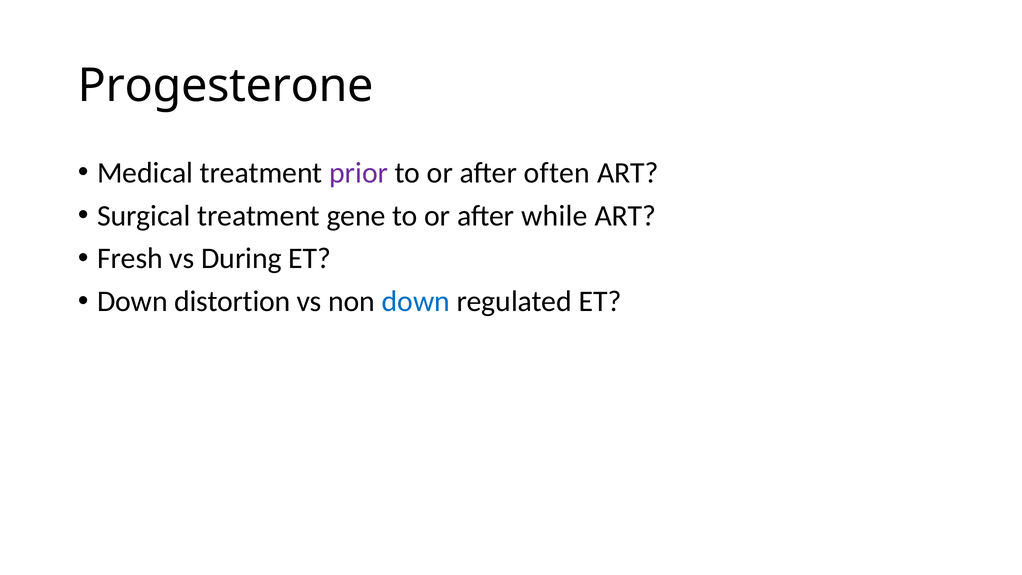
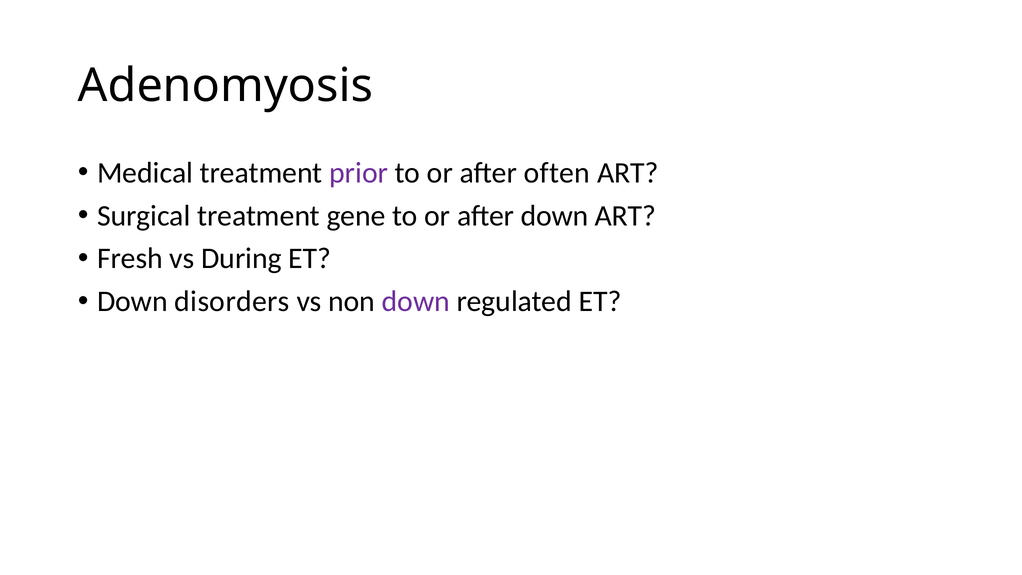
Progesterone: Progesterone -> Adenomyosis (226, 86)
after while: while -> down (555, 216)
distortion: distortion -> disorders (232, 301)
down colour: blue -> purple (416, 301)
